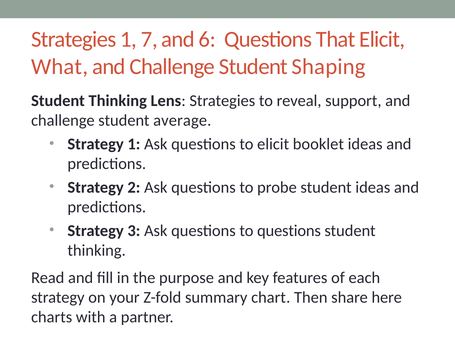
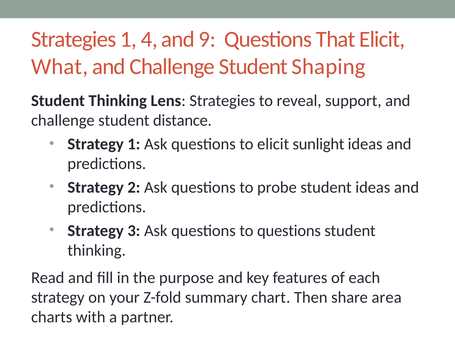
7: 7 -> 4 (149, 39)
6: 6 -> 9 (207, 39)
average: average -> distance (182, 120)
booklet: booklet -> sunlight (318, 144)
here: here -> area (387, 297)
